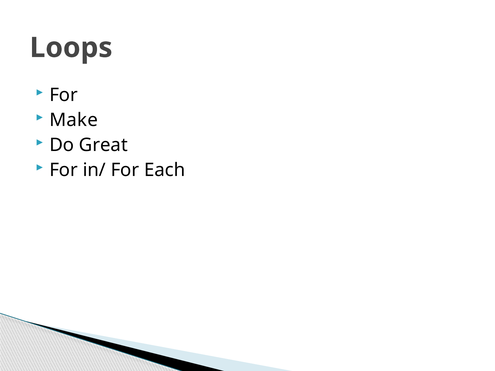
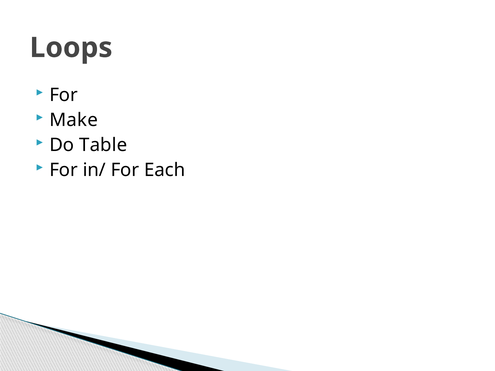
Great: Great -> Table (103, 145)
